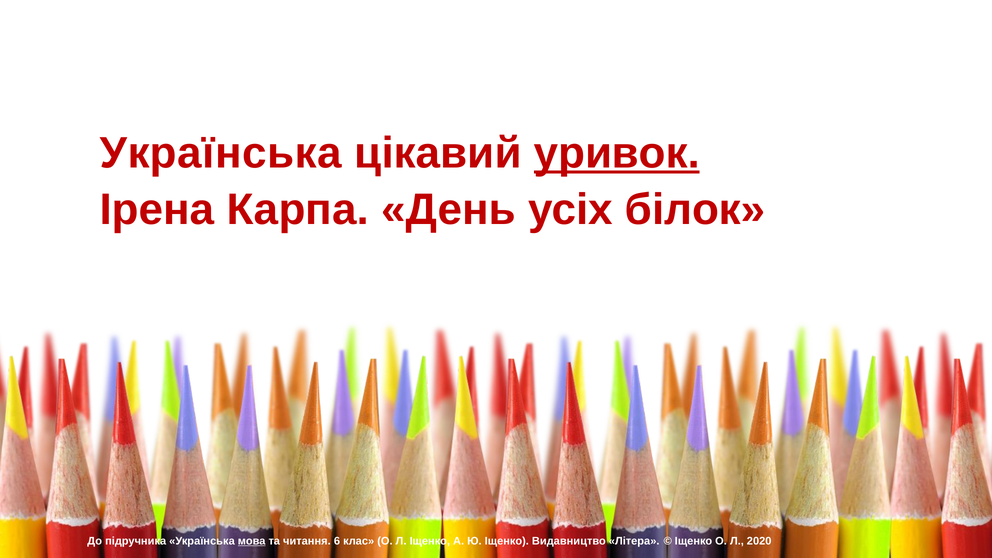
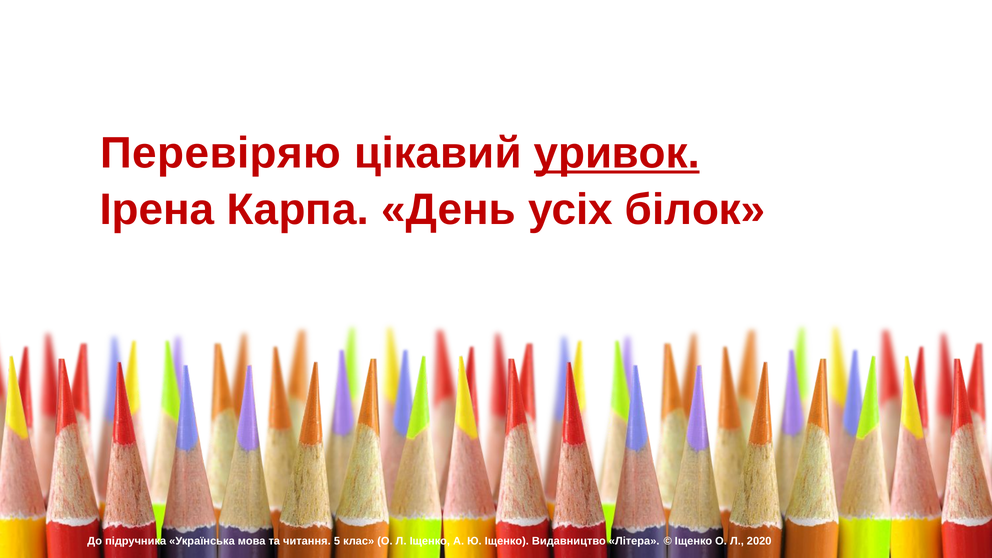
Українська: Українська -> Перевіряю (221, 153)
мова underline: present -> none (252, 541)
6: 6 -> 5 (337, 541)
